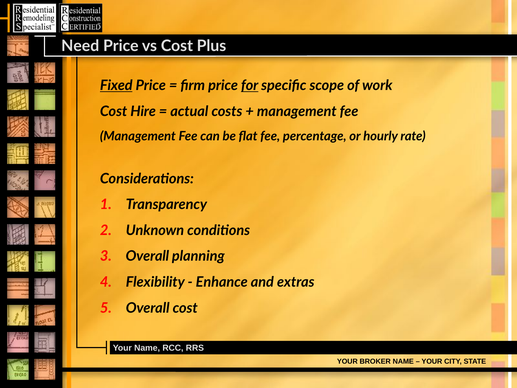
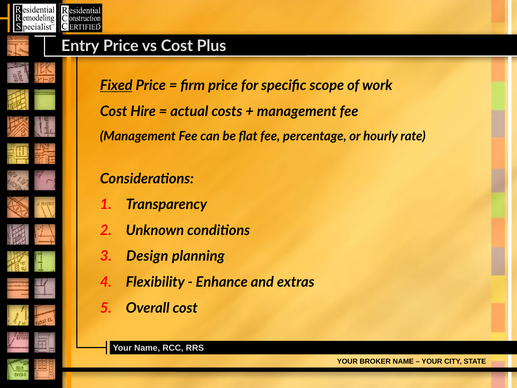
Need: Need -> Entry (80, 46)
for underline: present -> none (250, 85)
Overall: Overall -> Design (147, 256)
